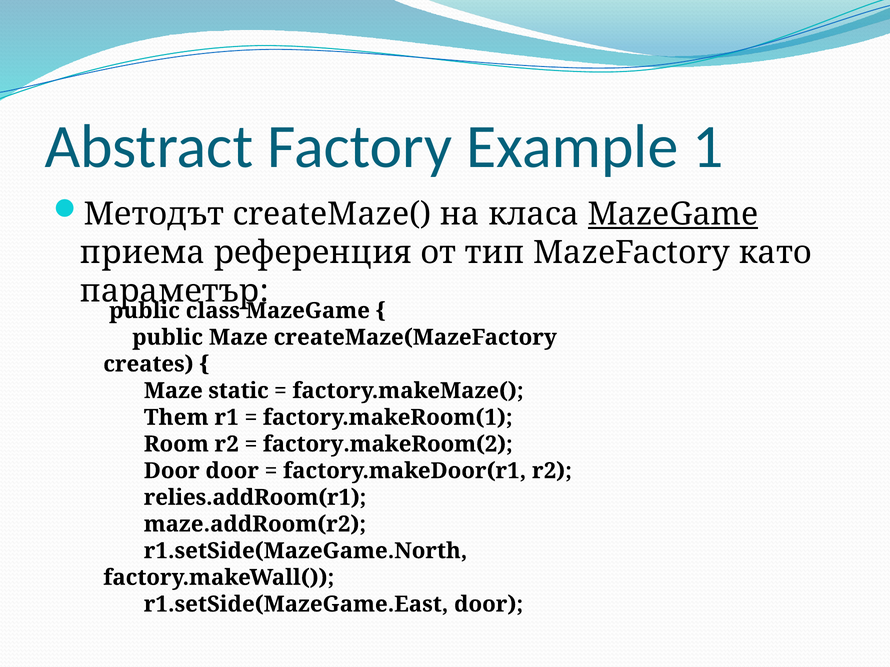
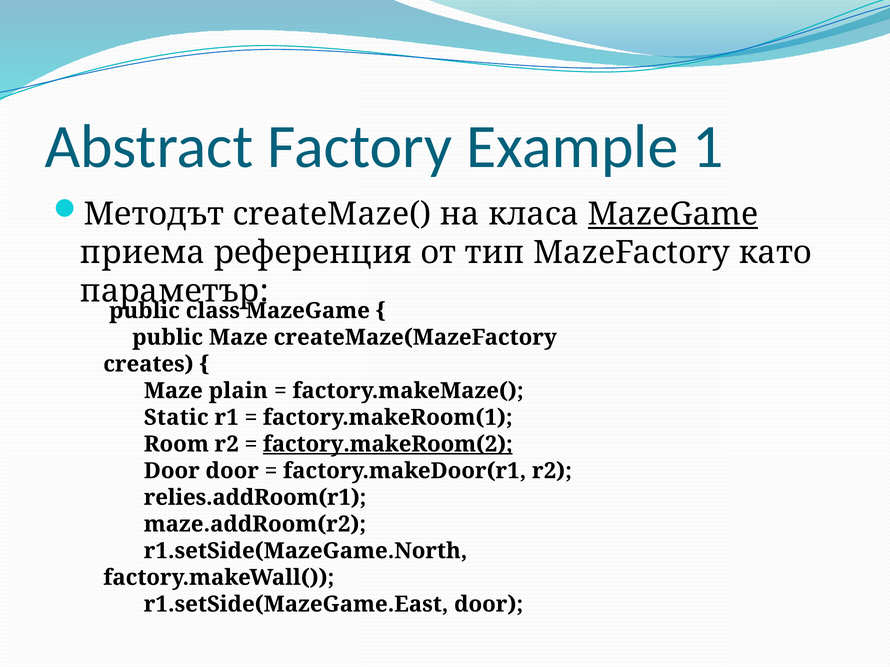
static: static -> plain (238, 391)
Them: Them -> Static (176, 418)
factory.makeRoom(2 underline: none -> present (388, 444)
